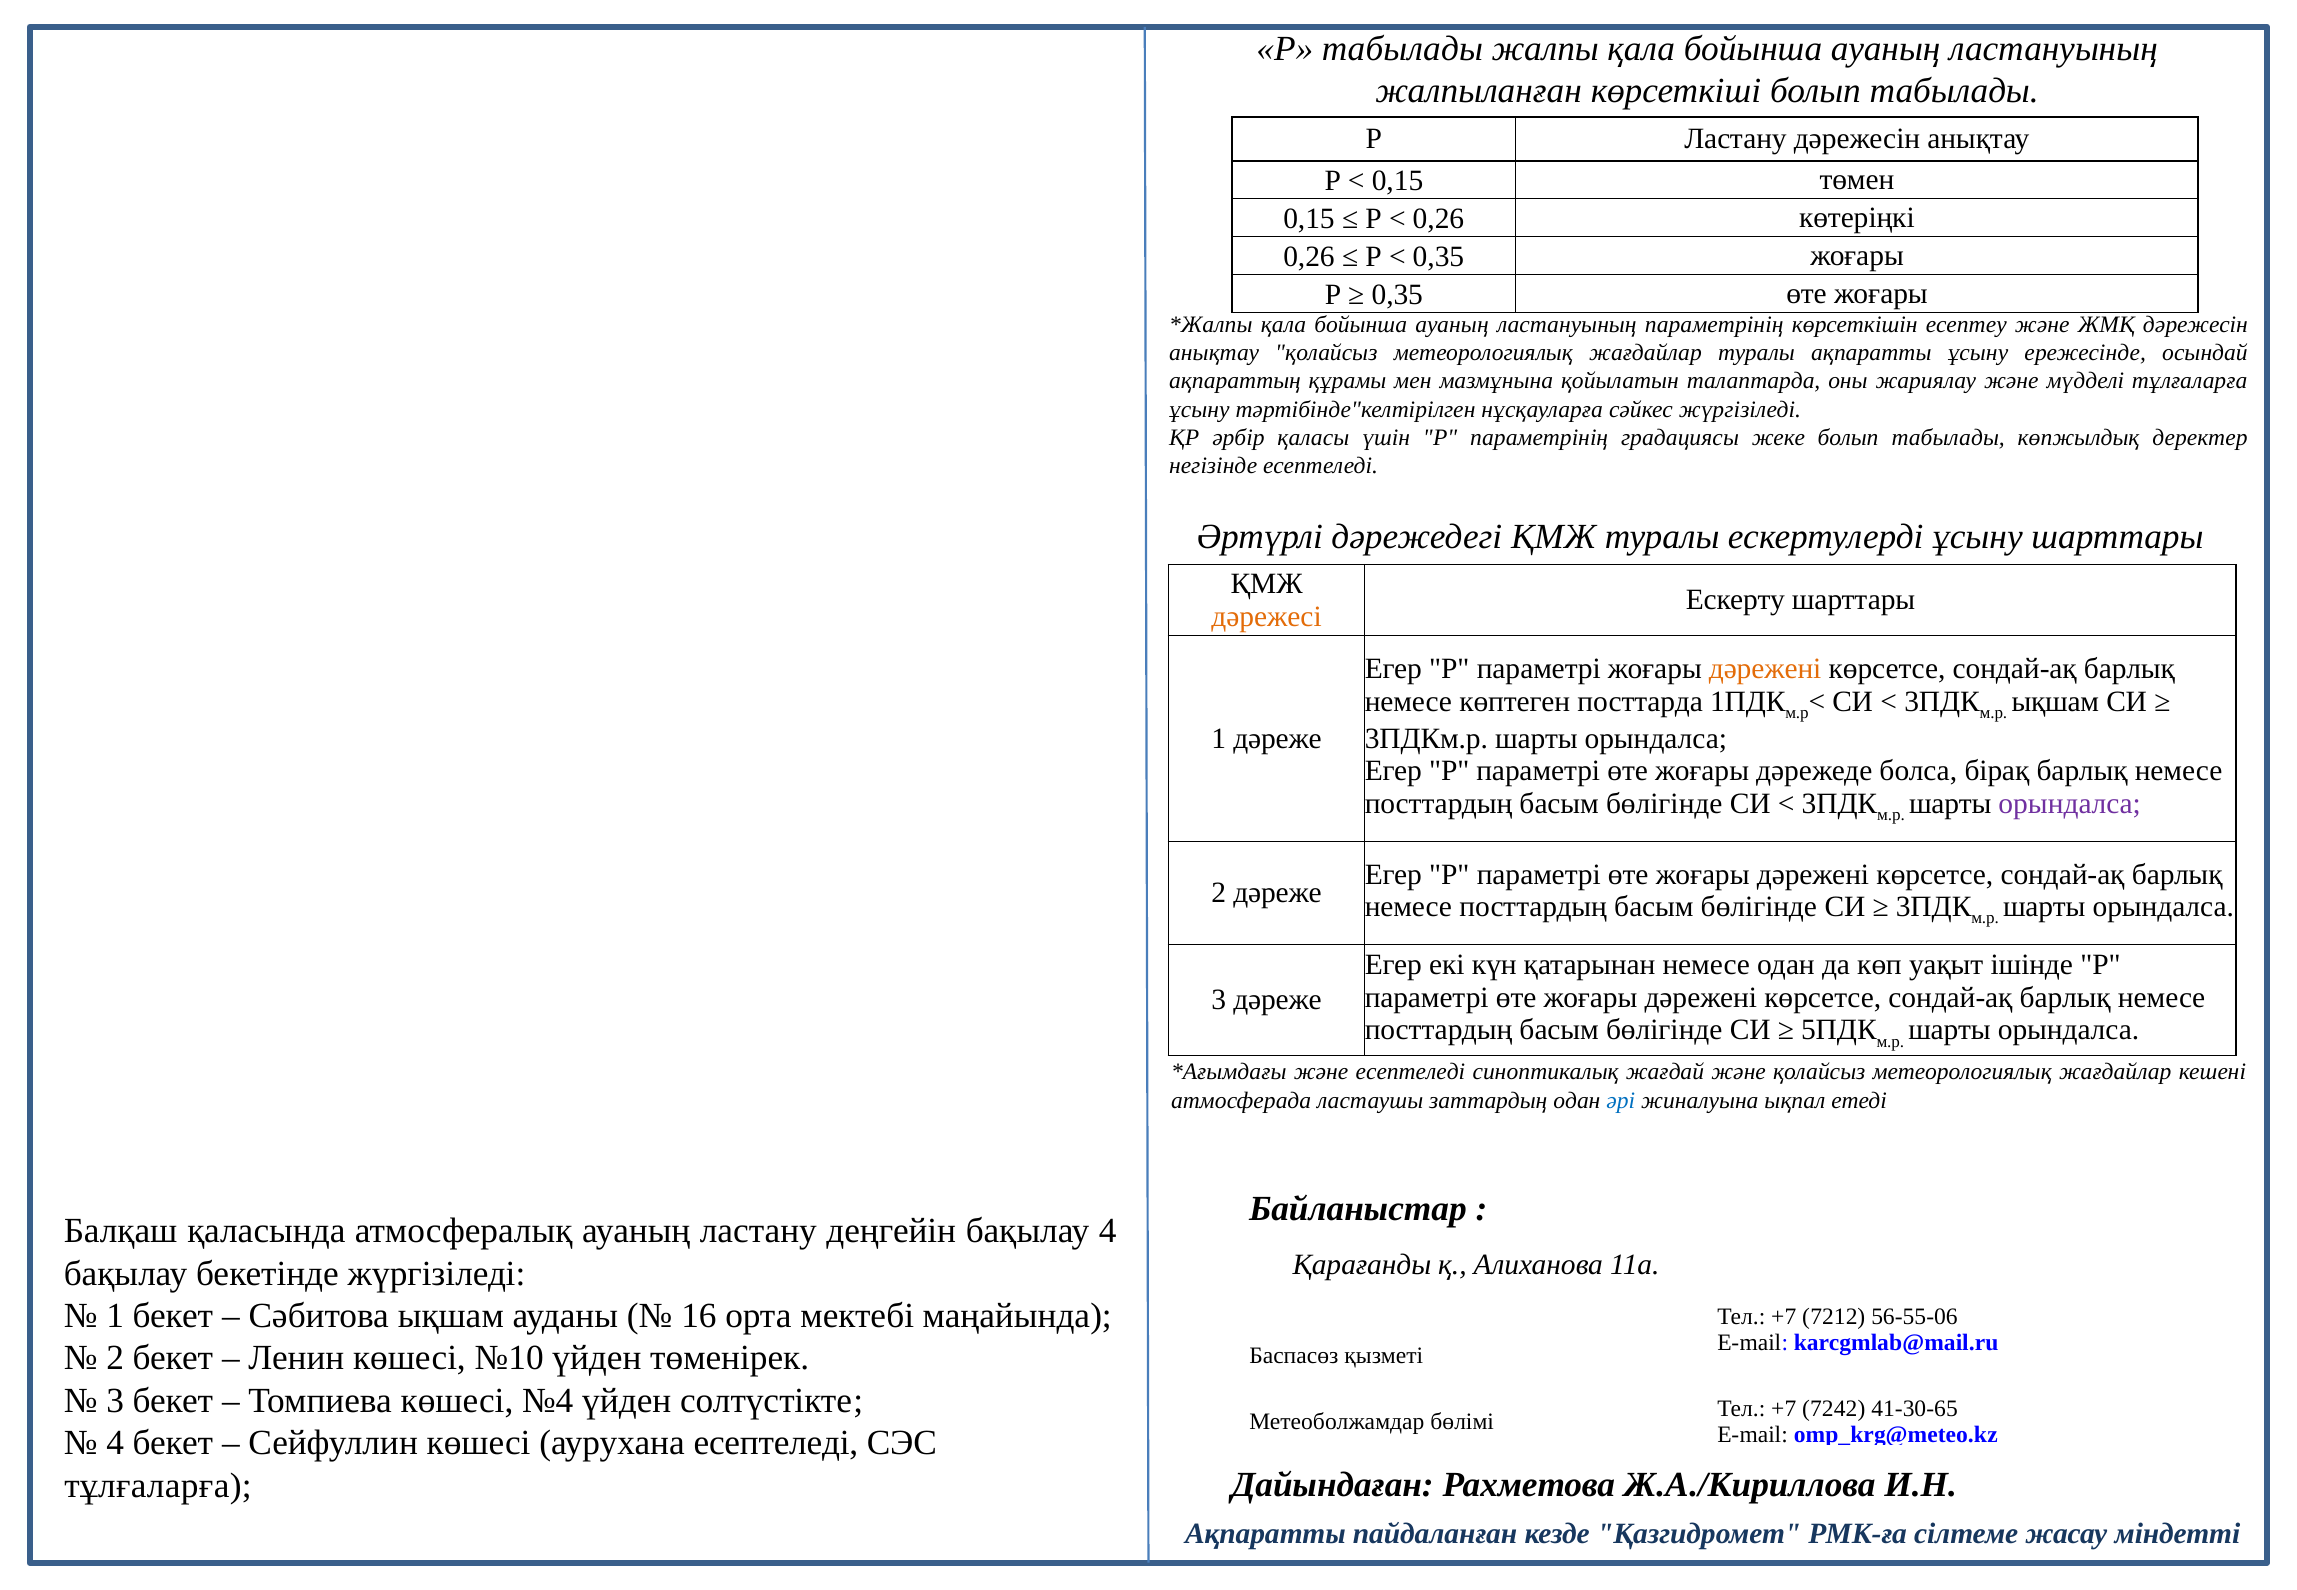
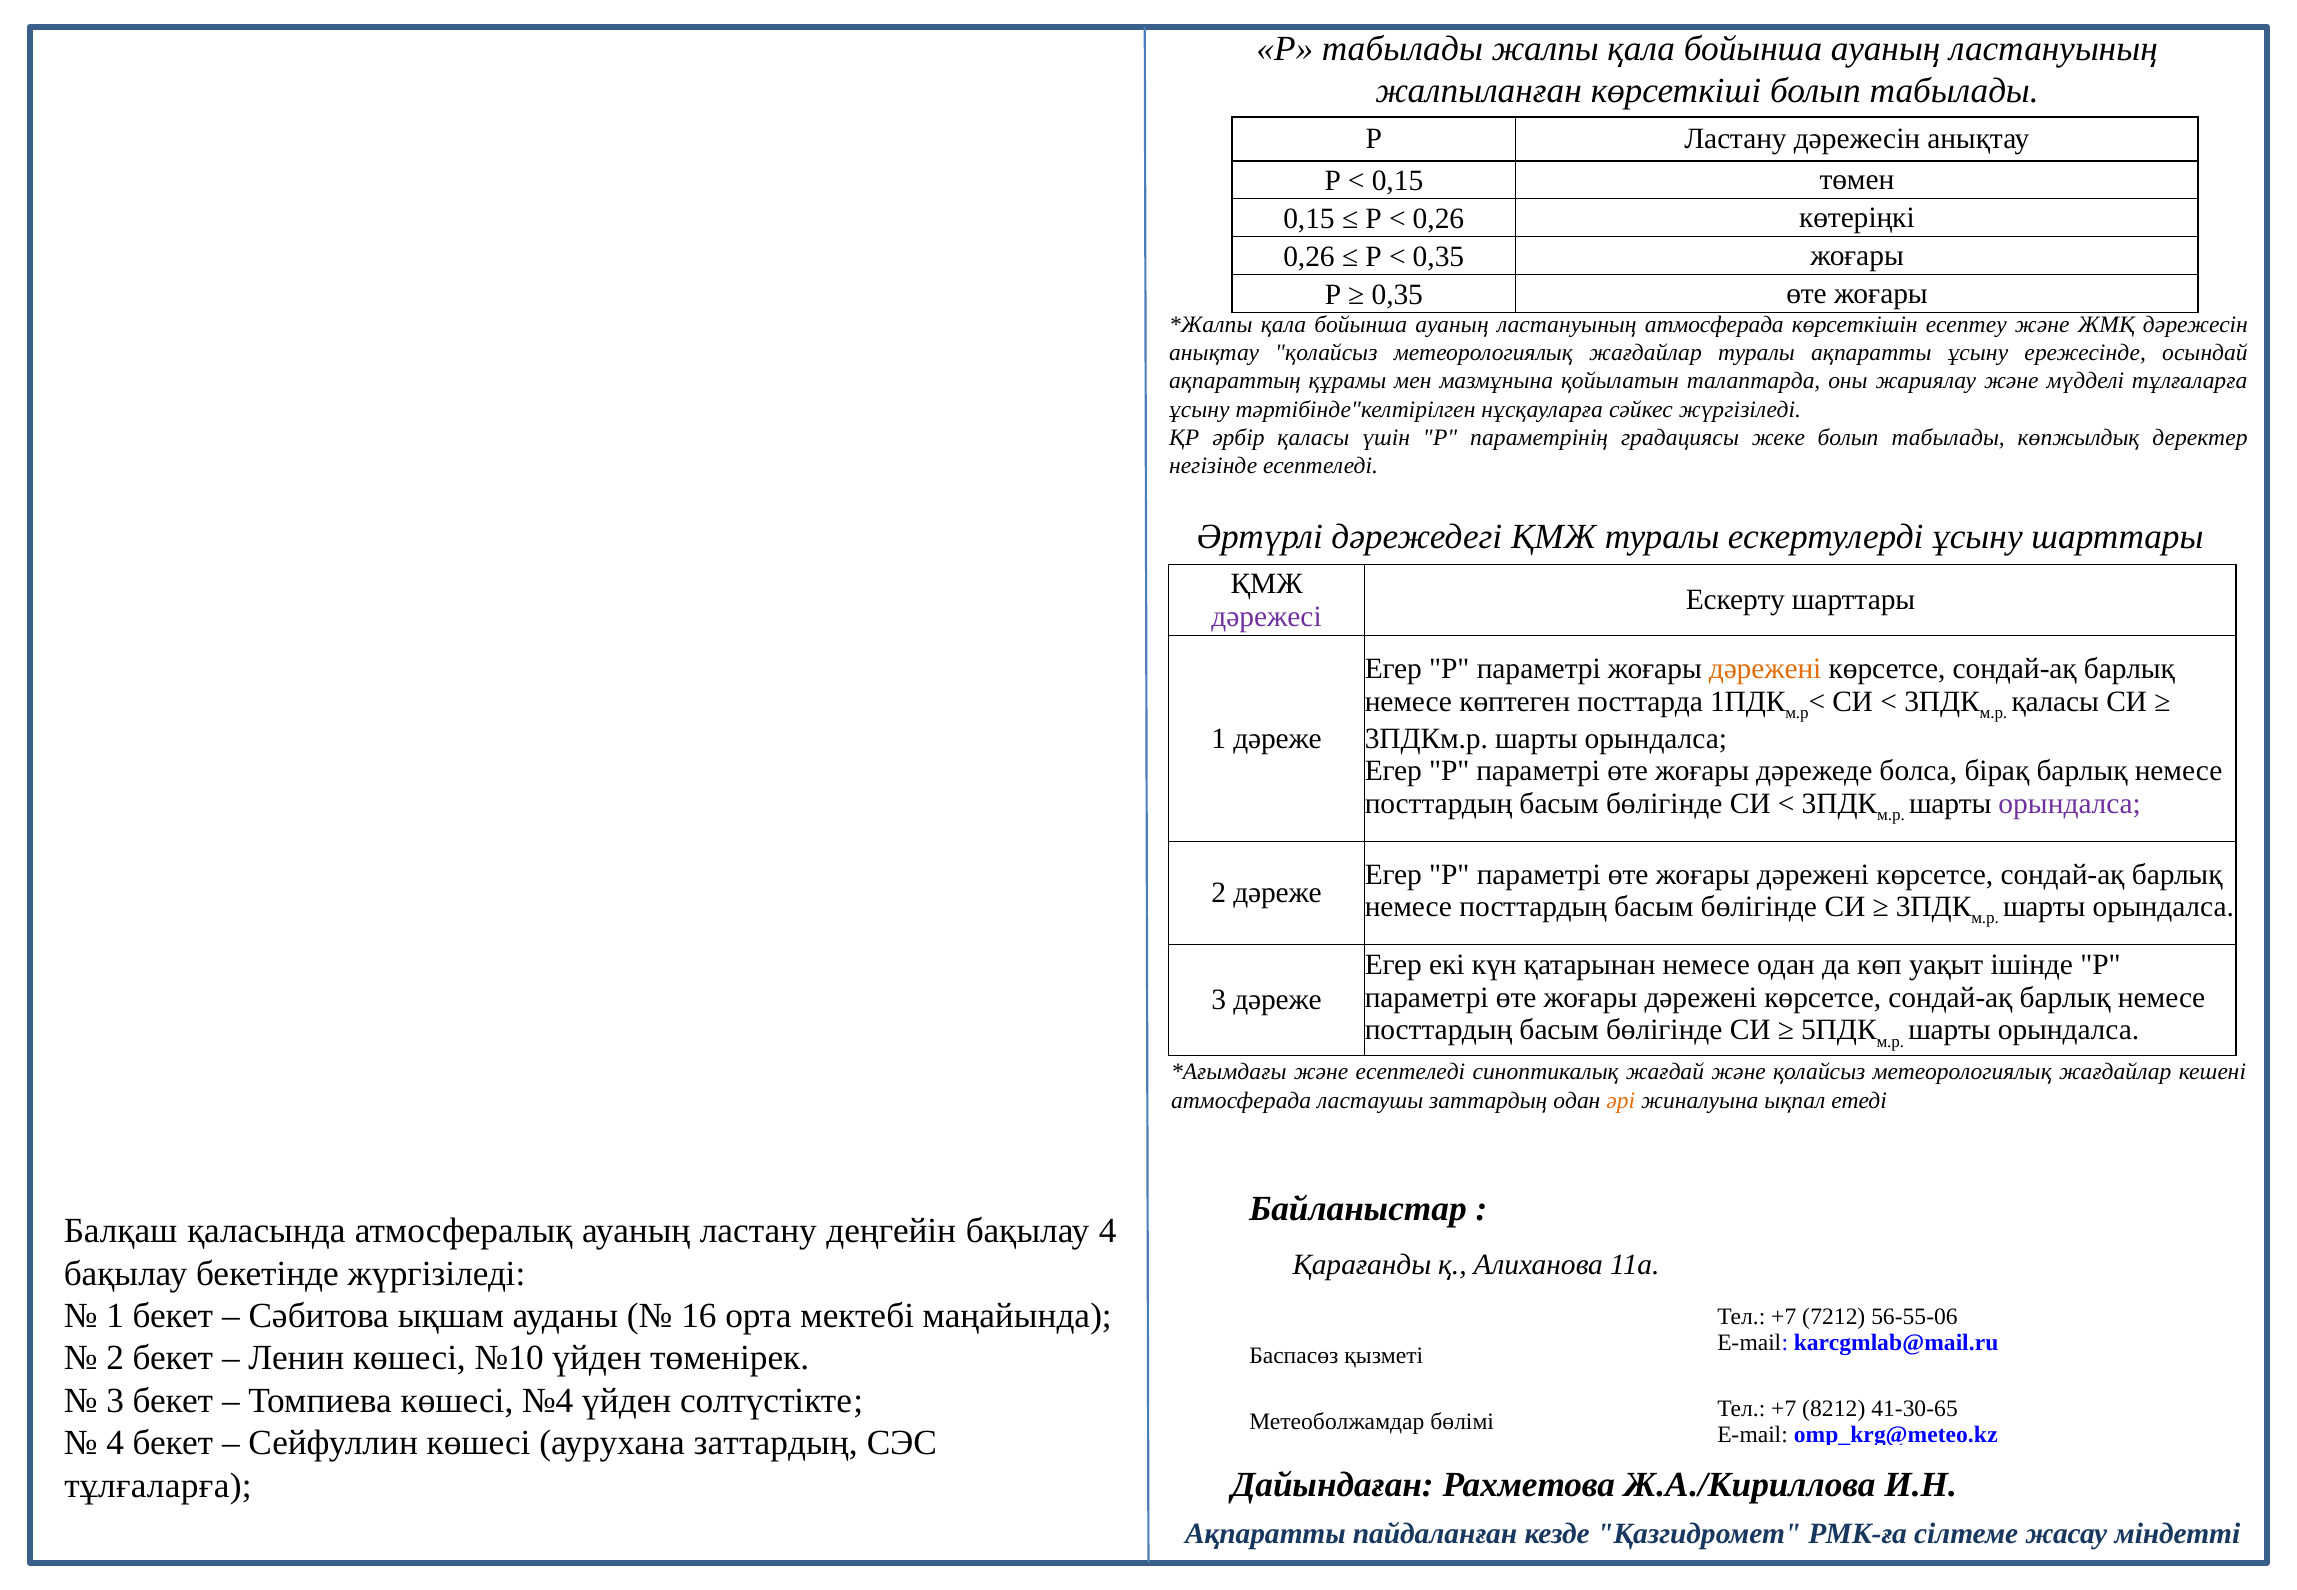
ластануының параметрінің: параметрінің -> атмосферада (1714, 325)
дәрежесі colour: orange -> purple (1267, 617)
ықшам: ықшам -> қаласы (2055, 701)
әрі colour: blue -> orange (1621, 1100)
7242: 7242 -> 8212 (1834, 1409)
аурухана есептеледі: есептеледі -> заттардың (776, 1443)
